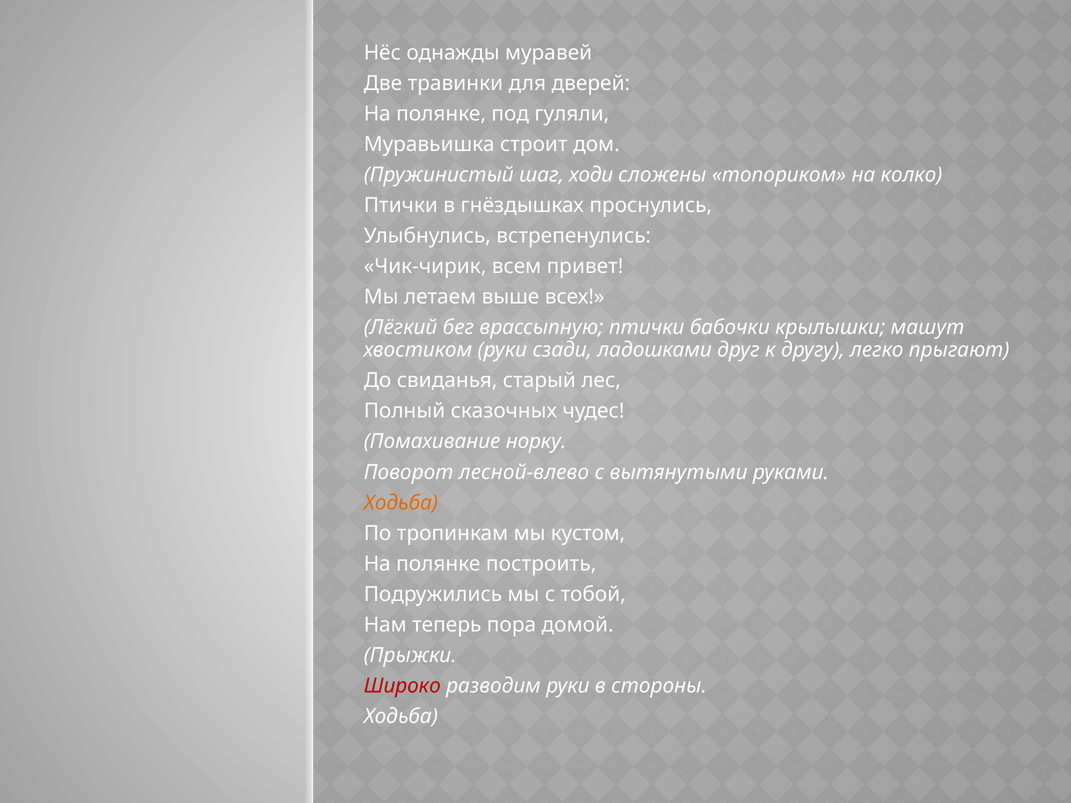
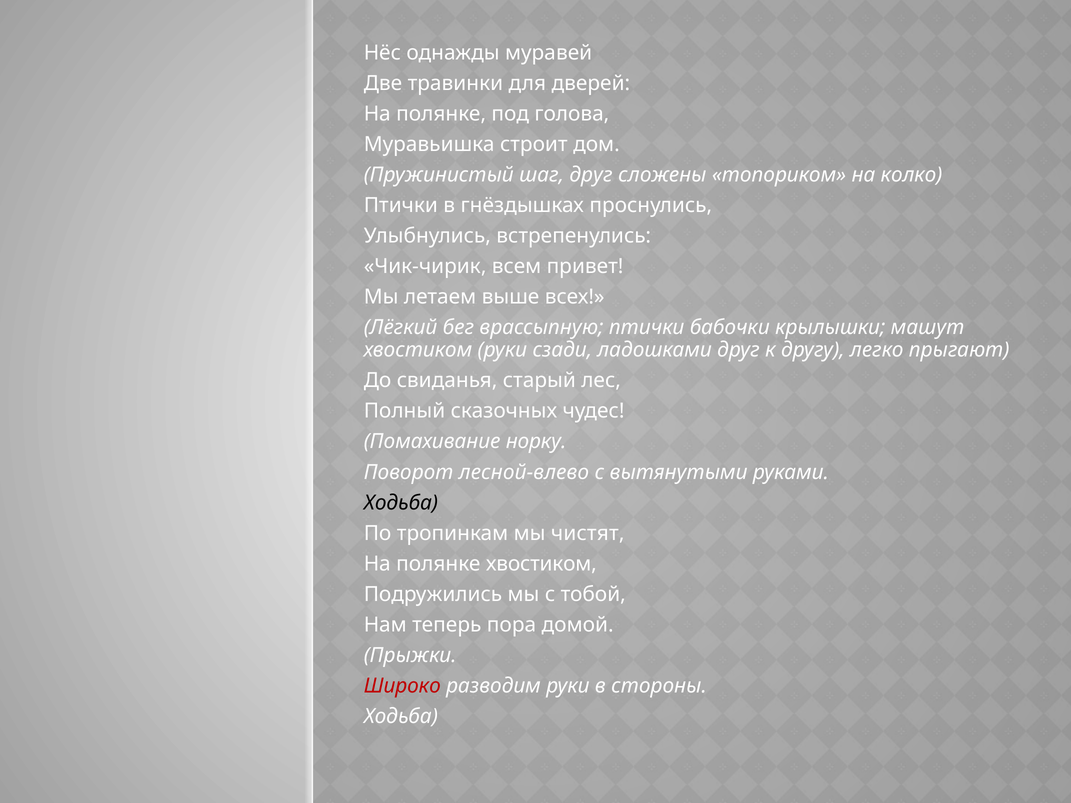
гуляли: гуляли -> голова (572, 114)
шаг ходи: ходи -> друг (591, 175)
Ходьба colour: orange -> black (401, 503)
кустом: кустом -> чистят (588, 533)
полянке построить: построить -> хвостиком (541, 564)
